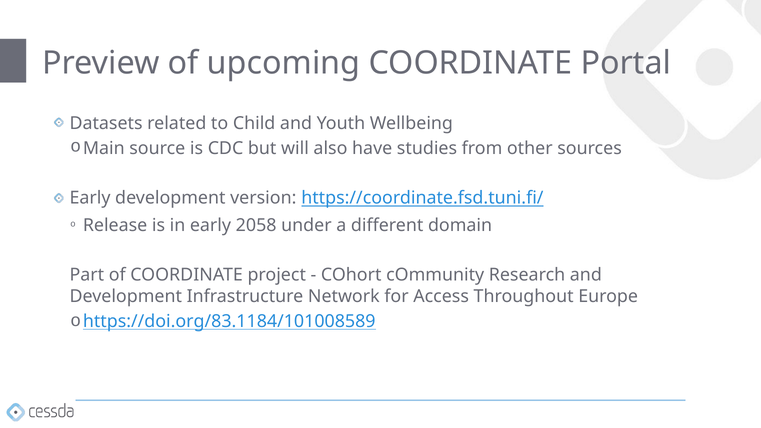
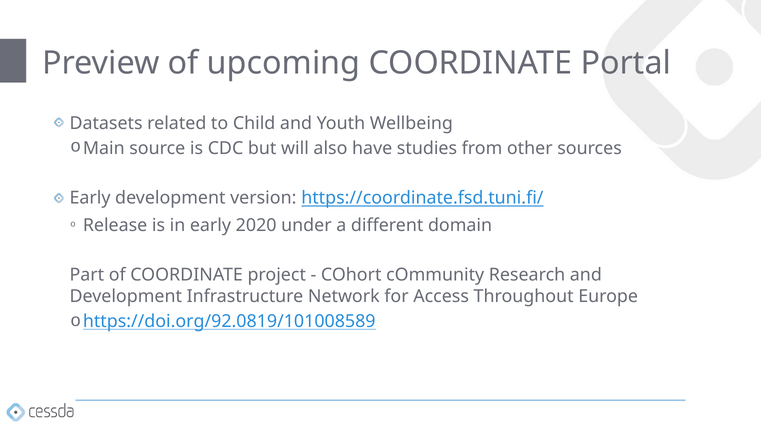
2058: 2058 -> 2020 (256, 225)
https://doi.org/83.1184/101008589: https://doi.org/83.1184/101008589 -> https://doi.org/92.0819/101008589 (229, 321)
